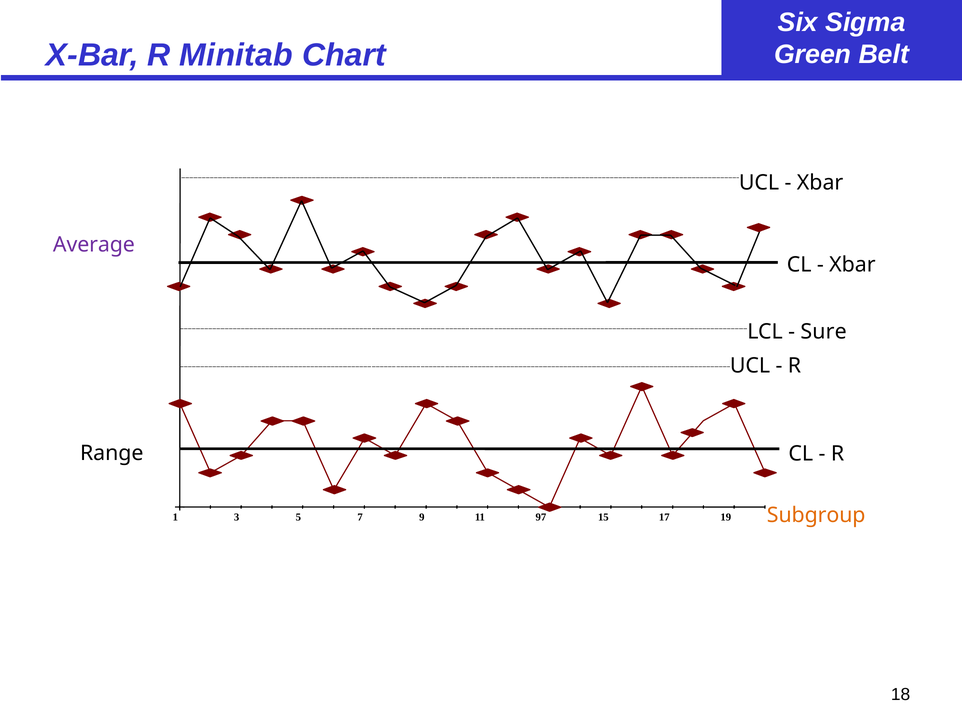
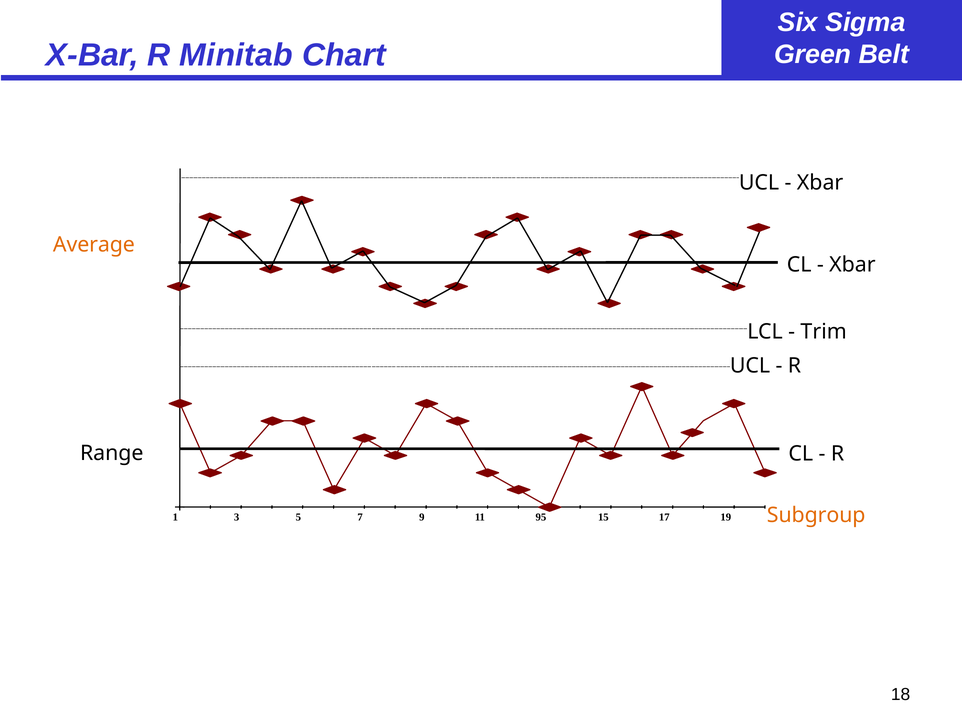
Average colour: purple -> orange (94, 245)
Sure: Sure -> Trim (824, 332)
97: 97 -> 95 (541, 518)
